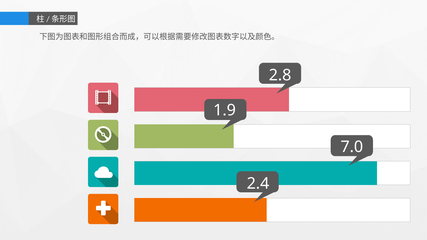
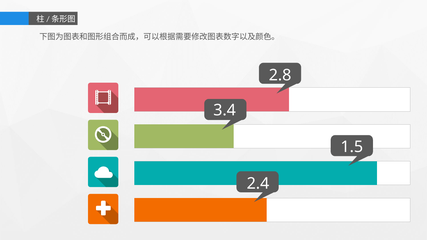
1.9: 1.9 -> 3.4 (225, 110)
7.0: 7.0 -> 1.5 (352, 147)
